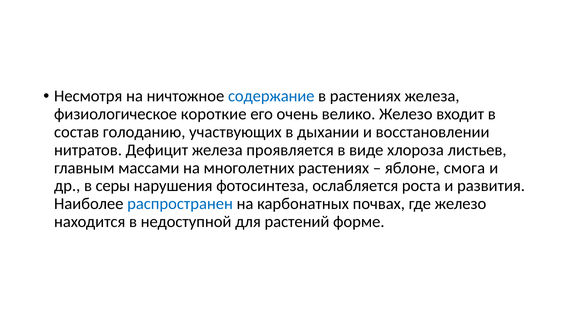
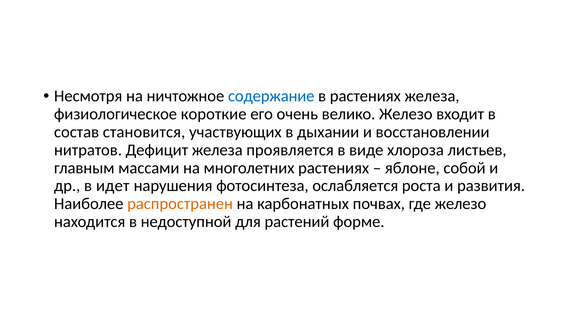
голоданию: голоданию -> становится (144, 132)
смога: смога -> собой (465, 168)
серы: серы -> идет (113, 186)
распространен colour: blue -> orange (180, 204)
